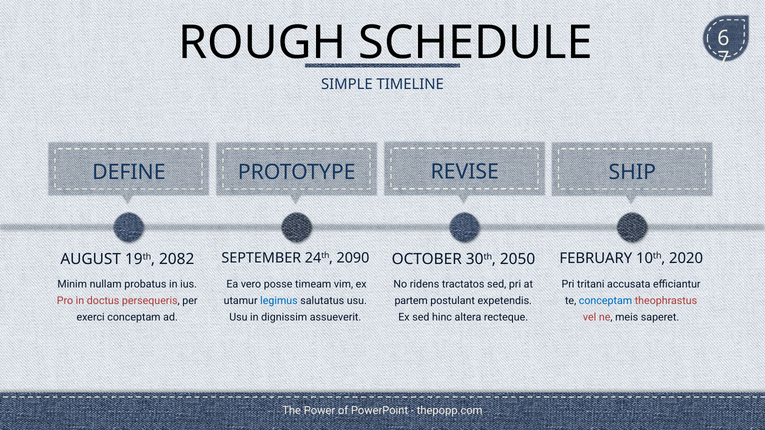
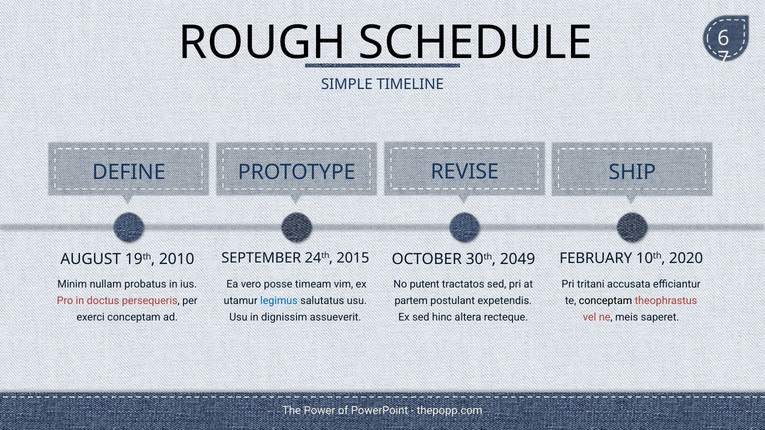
2082: 2082 -> 2010 (177, 259)
2090: 2090 -> 2015 (353, 258)
2050: 2050 -> 2049 (518, 259)
ridens: ridens -> putent (425, 284)
conceptam colour: blue -> black (605, 301)
